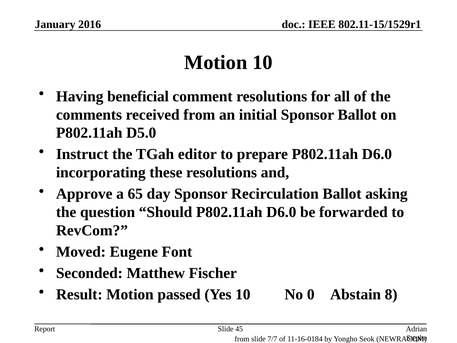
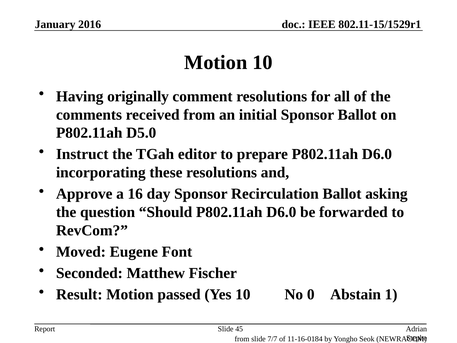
beneficial: beneficial -> originally (138, 96)
65: 65 -> 16 (135, 194)
8: 8 -> 1 (391, 294)
